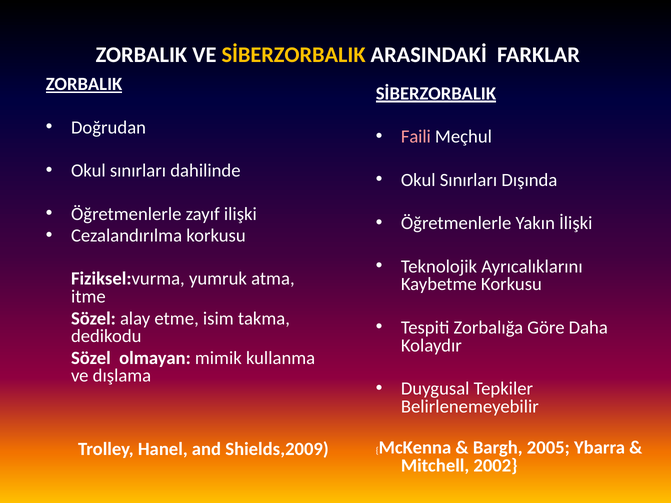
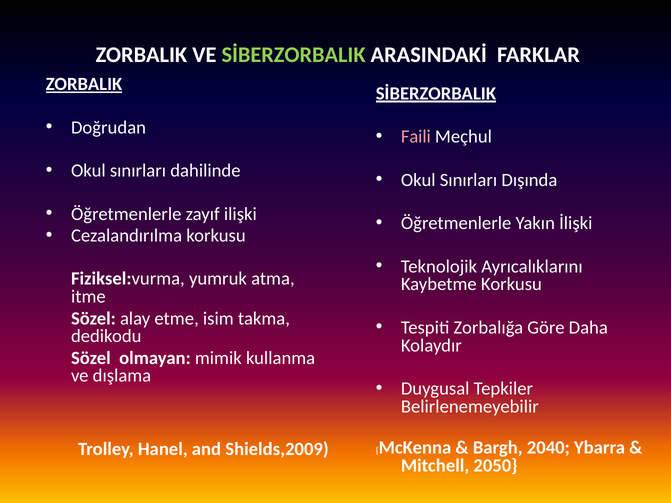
SİBERZORBALIK colour: yellow -> light green (294, 55)
2005: 2005 -> 2040 (548, 448)
2002: 2002 -> 2050 (496, 466)
